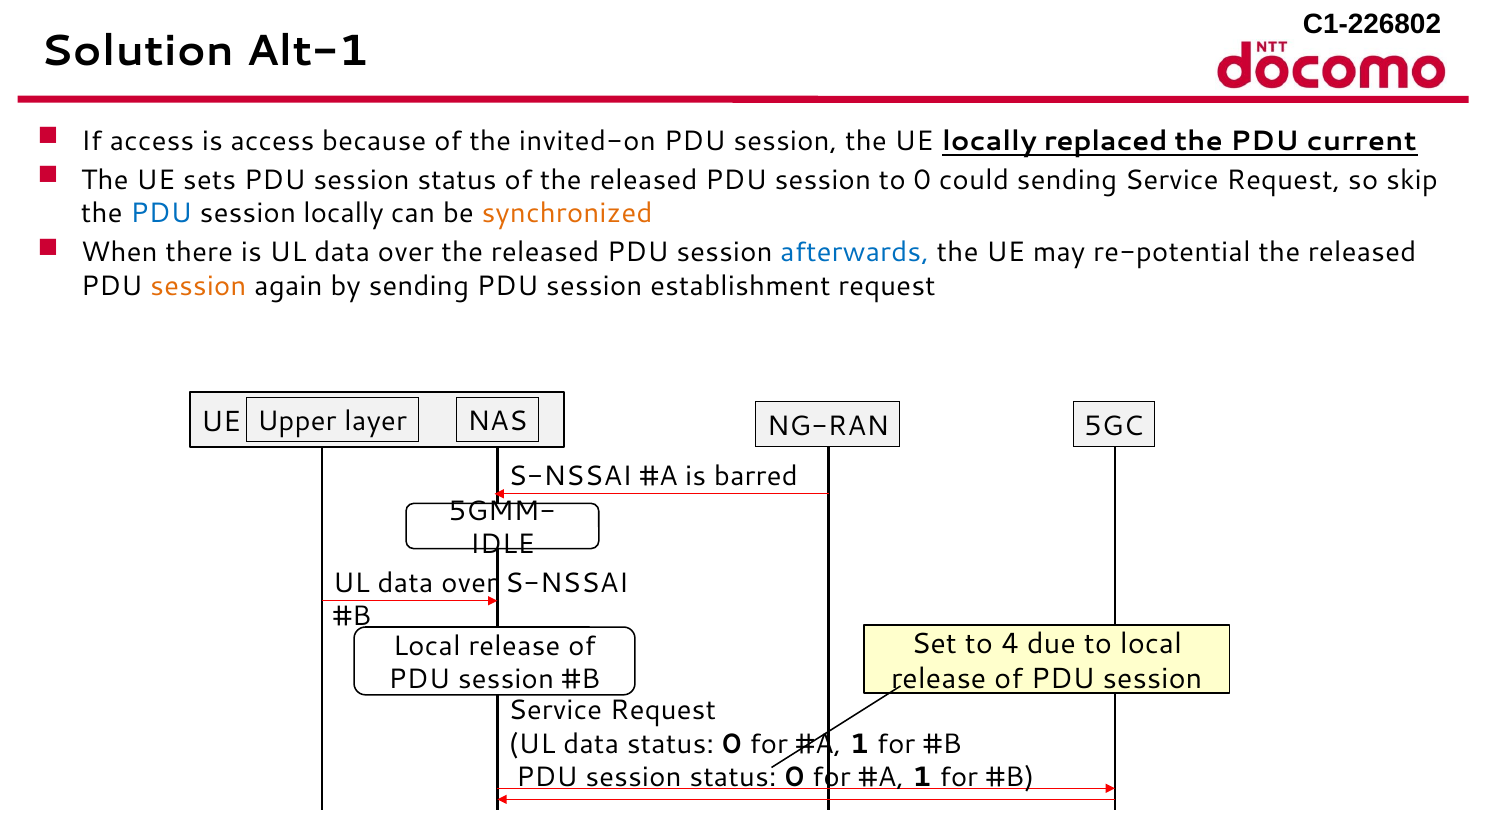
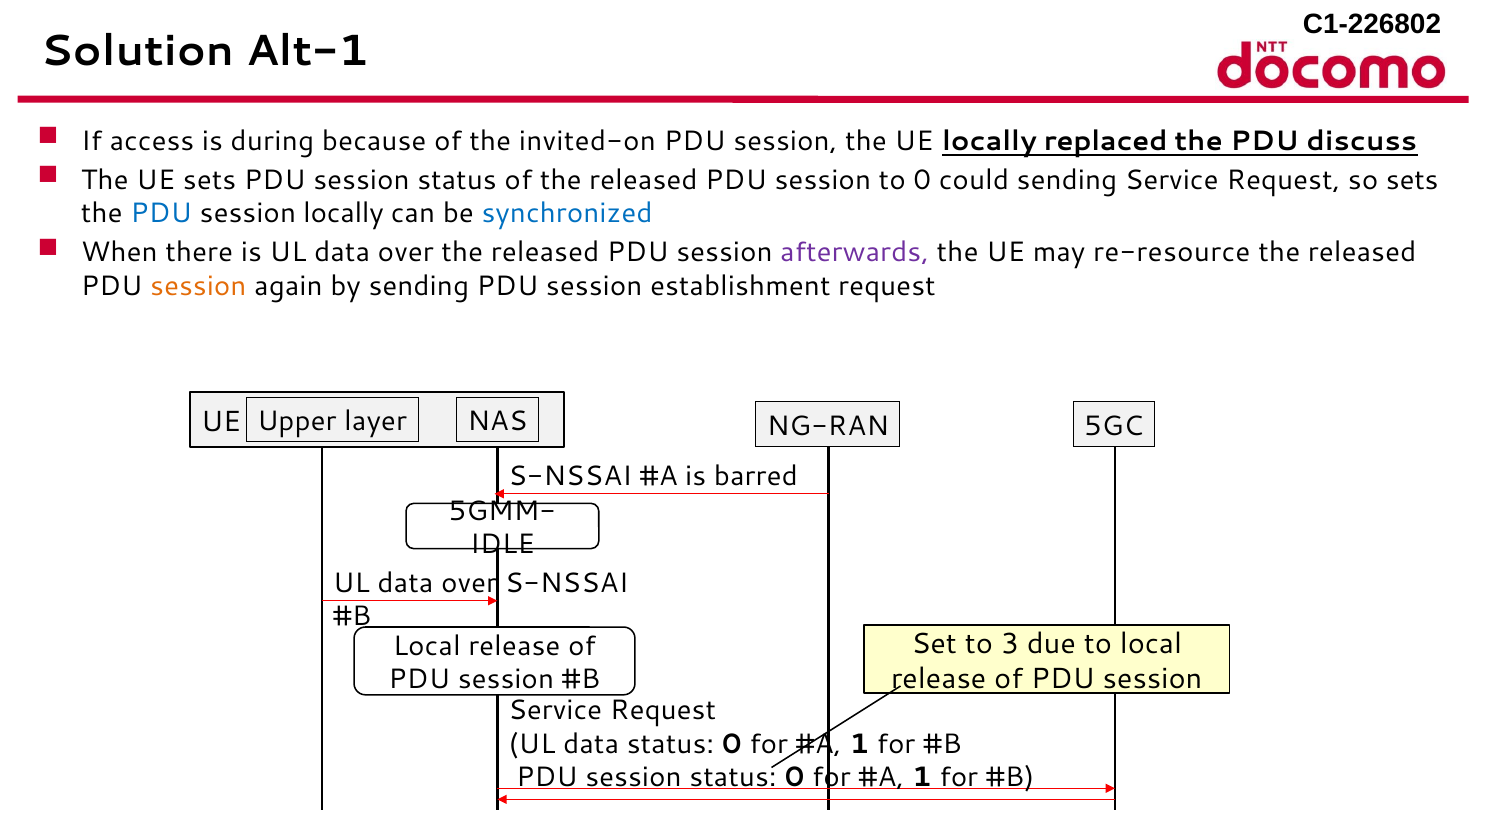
is access: access -> during (272, 141)
current: current -> discuss (1362, 141)
so skip: skip -> sets (1412, 180)
synchronized colour: orange -> blue (567, 214)
afterwards colour: blue -> purple (855, 253)
re-potential: re-potential -> re-resource (1172, 253)
4: 4 -> 3 (1010, 644)
